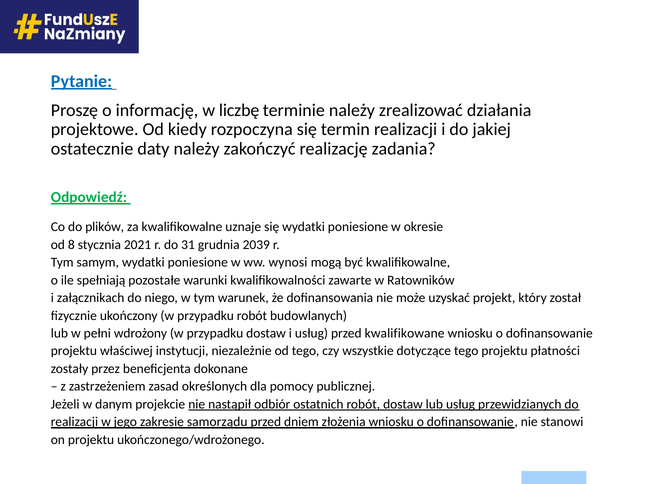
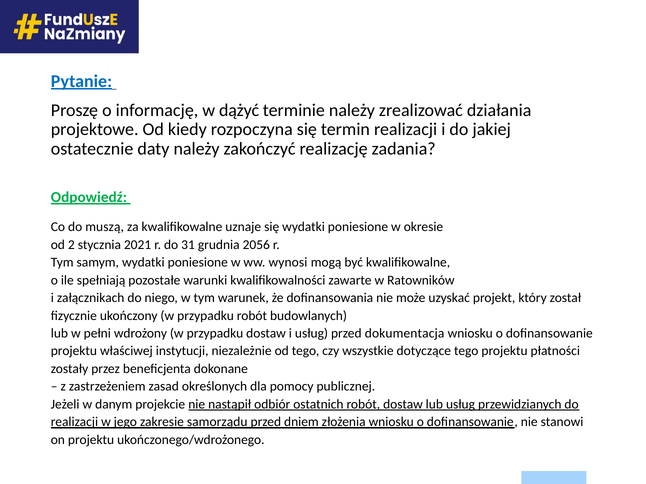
liczbę: liczbę -> dążyć (239, 110)
plików: plików -> muszą (105, 227)
8: 8 -> 2 (71, 245)
2039: 2039 -> 2056 (256, 245)
kwalifikowane: kwalifikowane -> dokumentacja (405, 334)
